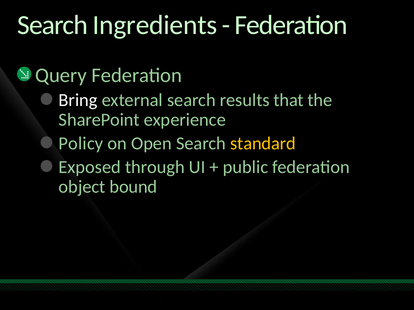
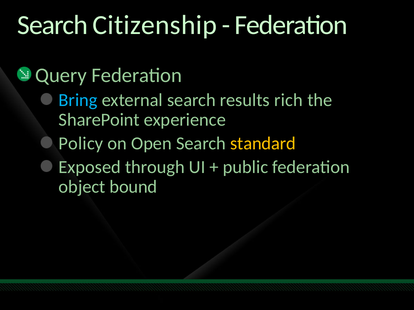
Ingredients: Ingredients -> Citizenship (155, 25)
Bring colour: white -> light blue (78, 100)
that: that -> rich (288, 100)
